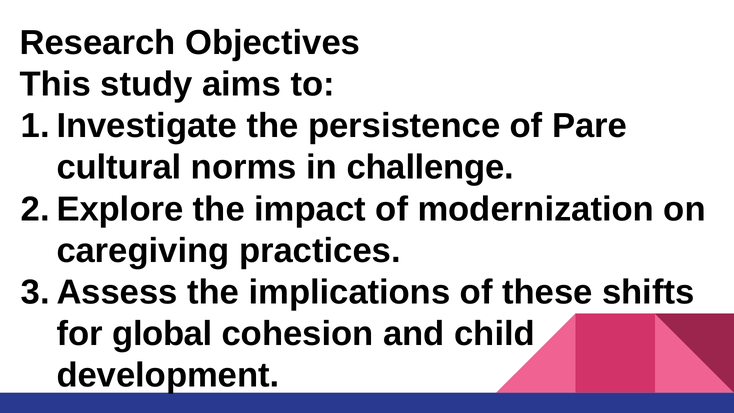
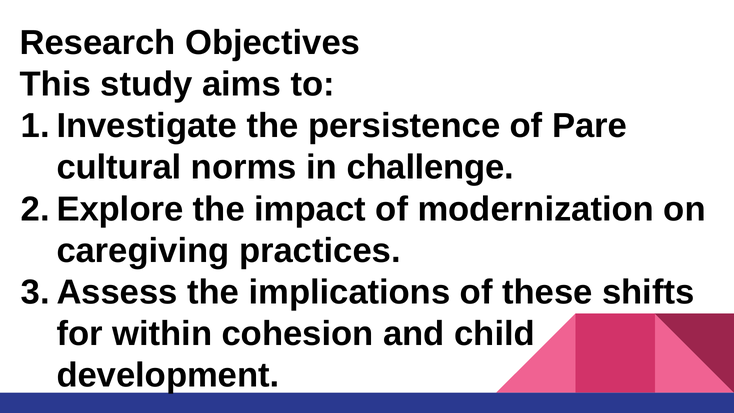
global: global -> within (162, 334)
